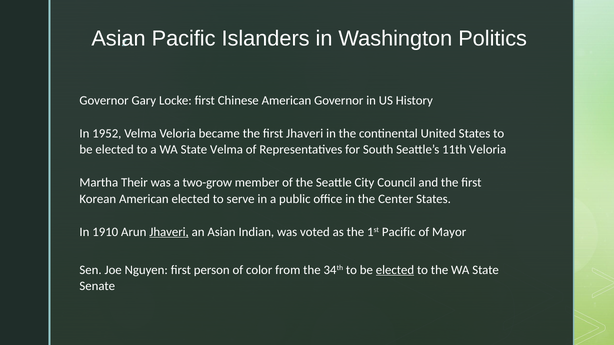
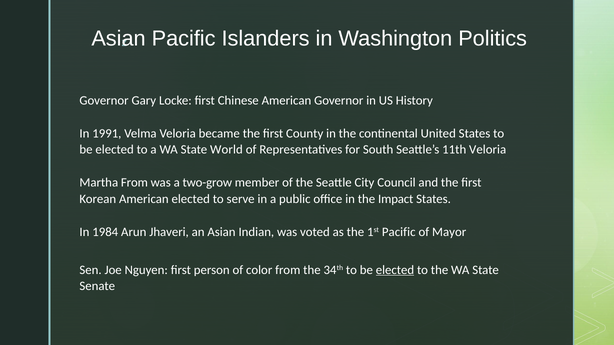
1952: 1952 -> 1991 (107, 133)
first Jhaveri: Jhaveri -> County (305, 133)
State Velma: Velma -> World (226, 150)
Martha Their: Their -> From (134, 183)
Center: Center -> Impact (396, 199)
1910: 1910 -> 1984 (105, 232)
Jhaveri underline: present -> none (169, 232)
